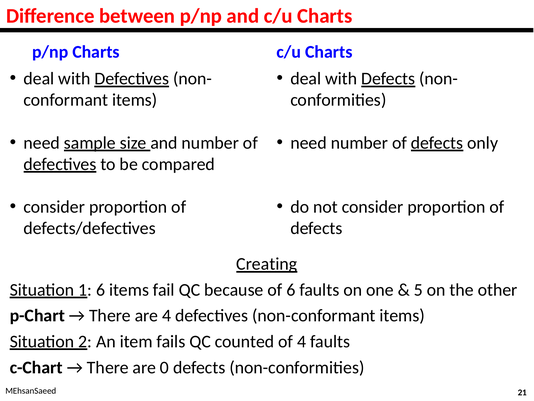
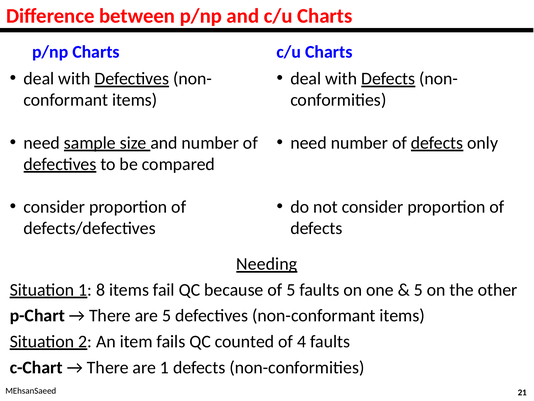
Creating: Creating -> Needing (267, 264)
1 6: 6 -> 8 (101, 290)
of 6: 6 -> 5 (291, 290)
are 4: 4 -> 5 (167, 315)
are 0: 0 -> 1 (164, 367)
